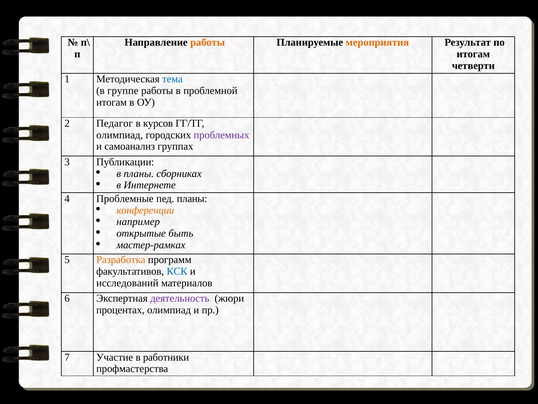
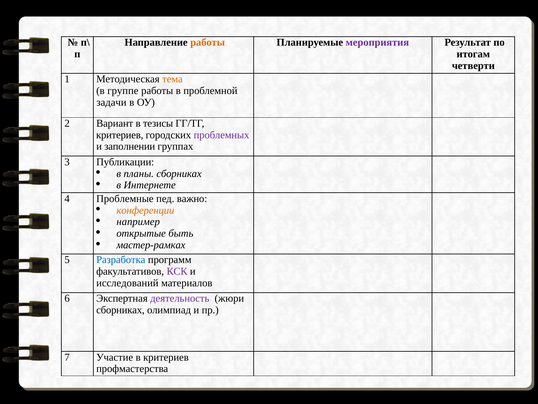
мероприятия colour: orange -> purple (377, 42)
тема colour: blue -> orange (172, 79)
итогам: итогам -> задачи (111, 102)
Педагог: Педагог -> Вариант (115, 123)
курсов: курсов -> тезисы (158, 123)
олимпиад: олимпиад -> критериев (120, 135)
самоанализ: самоанализ -> заполнении (130, 146)
пед планы: планы -> важно (192, 198)
Разработка colour: orange -> blue (121, 259)
КСК colour: blue -> purple (177, 271)
процентах: процентах -> сборниках (120, 310)
в работники: работники -> критериев (166, 357)
